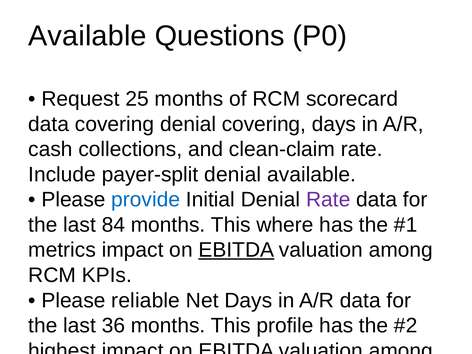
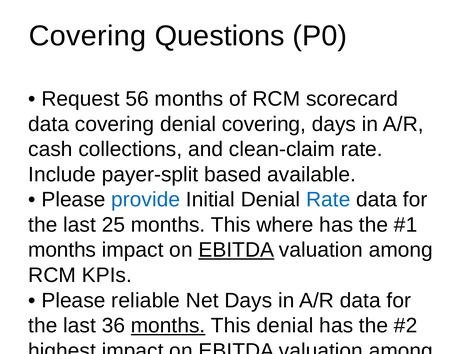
Available: Available -> Covering (87, 36)
25: 25 -> 56 (137, 99)
payer-split denial: denial -> based (233, 175)
Rate colour: purple -> blue (328, 200)
84: 84 -> 25 (113, 225)
metrics: metrics -> months (62, 250)
months underline: none -> present (168, 326)
This profile: profile -> denial (285, 326)
